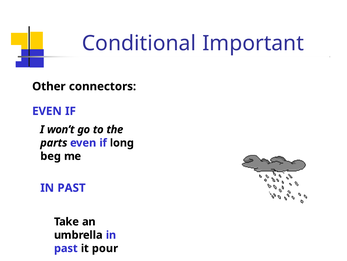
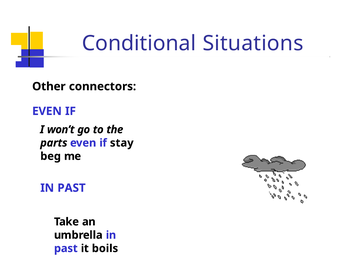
Important: Important -> Situations (253, 43)
long: long -> stay (122, 142)
pour: pour -> boils (105, 248)
